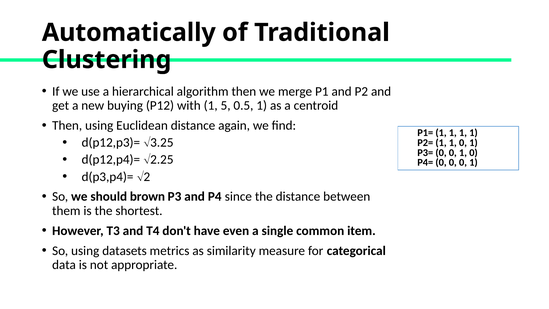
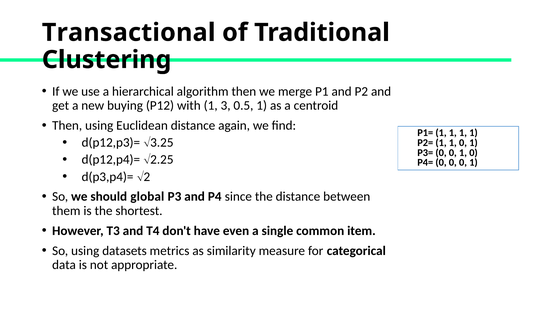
Automatically: Automatically -> Transactional (129, 33)
5: 5 -> 3 (226, 105)
brown: brown -> global (147, 196)
